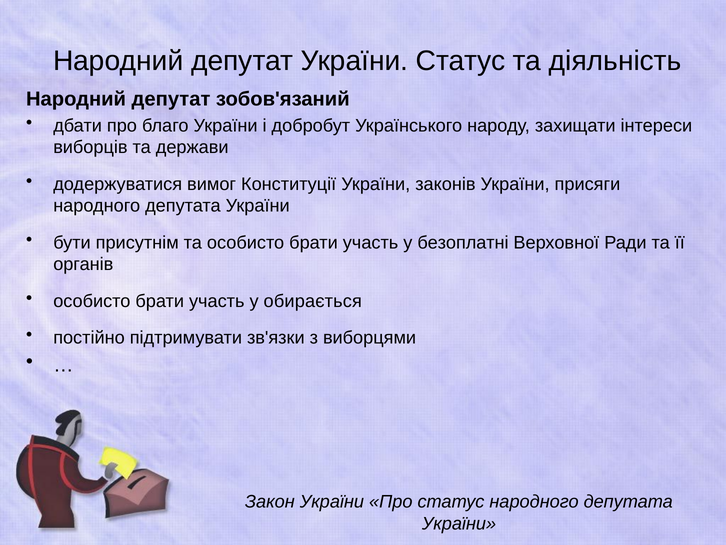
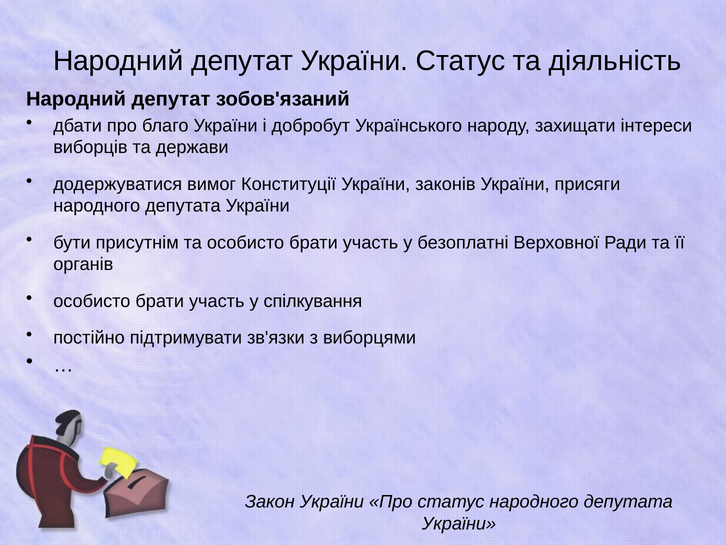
обирається: обирається -> спілкування (313, 301)
